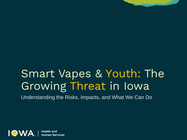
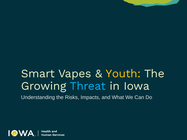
Threat colour: yellow -> light blue (88, 86)
